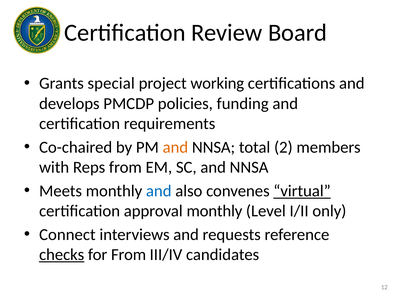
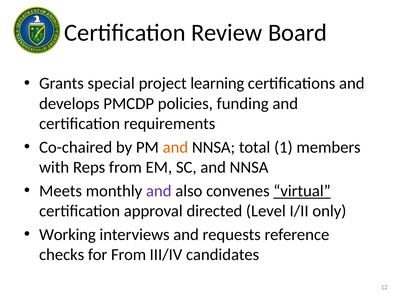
working: working -> learning (217, 83)
2: 2 -> 1 (283, 147)
and colour: blue -> purple (159, 191)
approval monthly: monthly -> directed (214, 211)
Connect: Connect -> Working (67, 234)
checks underline: present -> none (62, 254)
